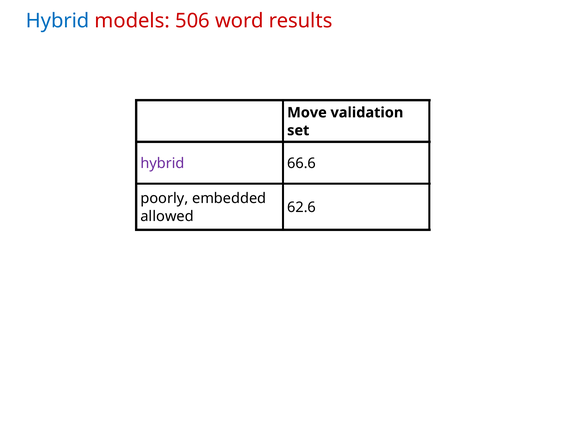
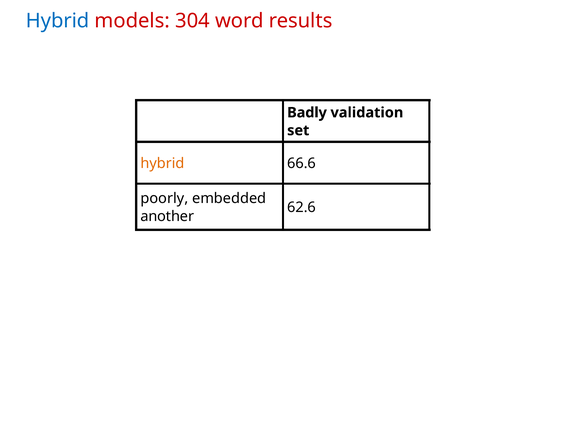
506: 506 -> 304 (193, 21)
Move: Move -> Badly (307, 113)
hybrid colour: purple -> orange (162, 163)
allowed: allowed -> another (167, 216)
